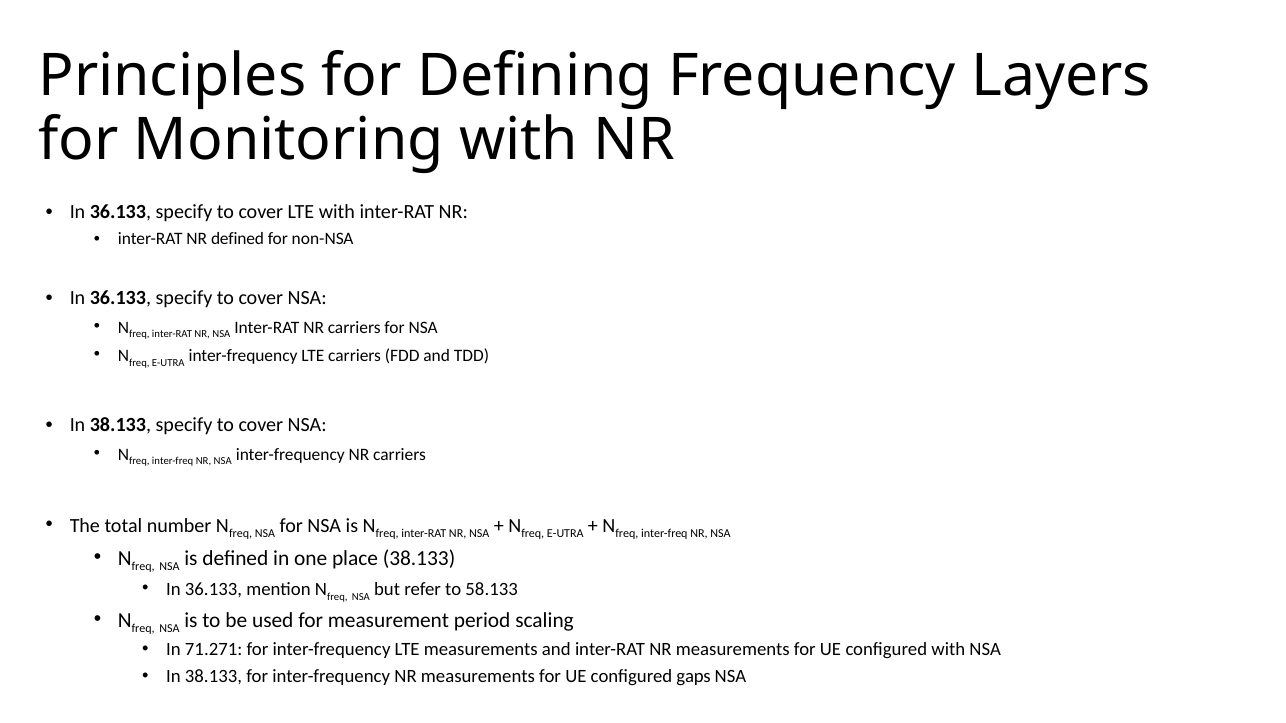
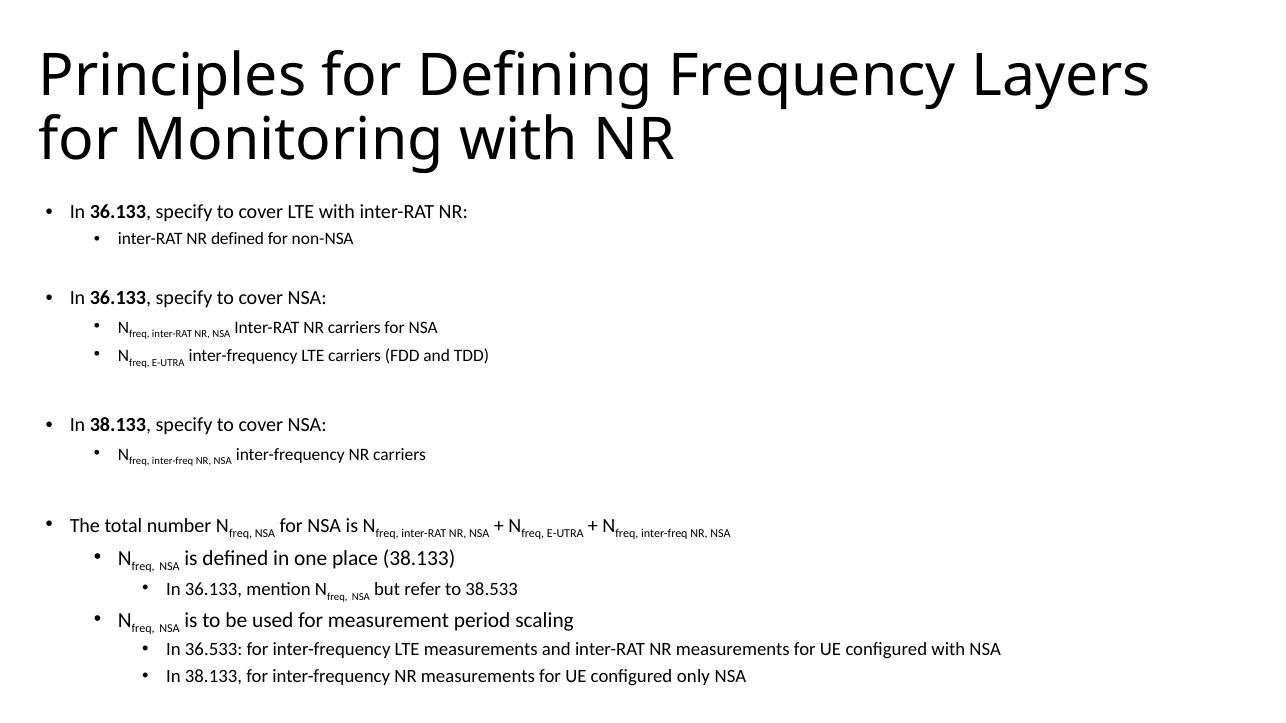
58.133: 58.133 -> 38.533 (492, 590)
71.271: 71.271 -> 36.533 (214, 650)
gaps: gaps -> only (693, 677)
